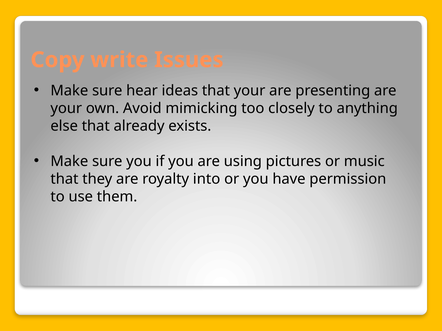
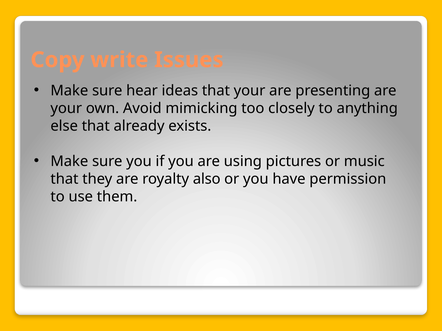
into: into -> also (207, 179)
